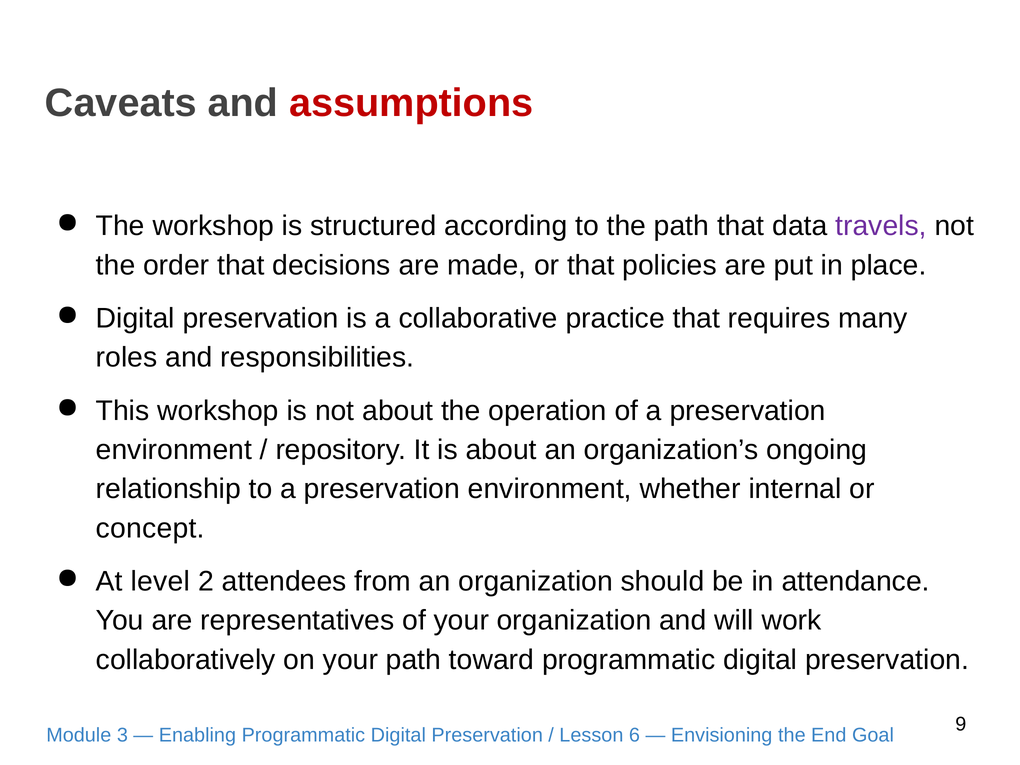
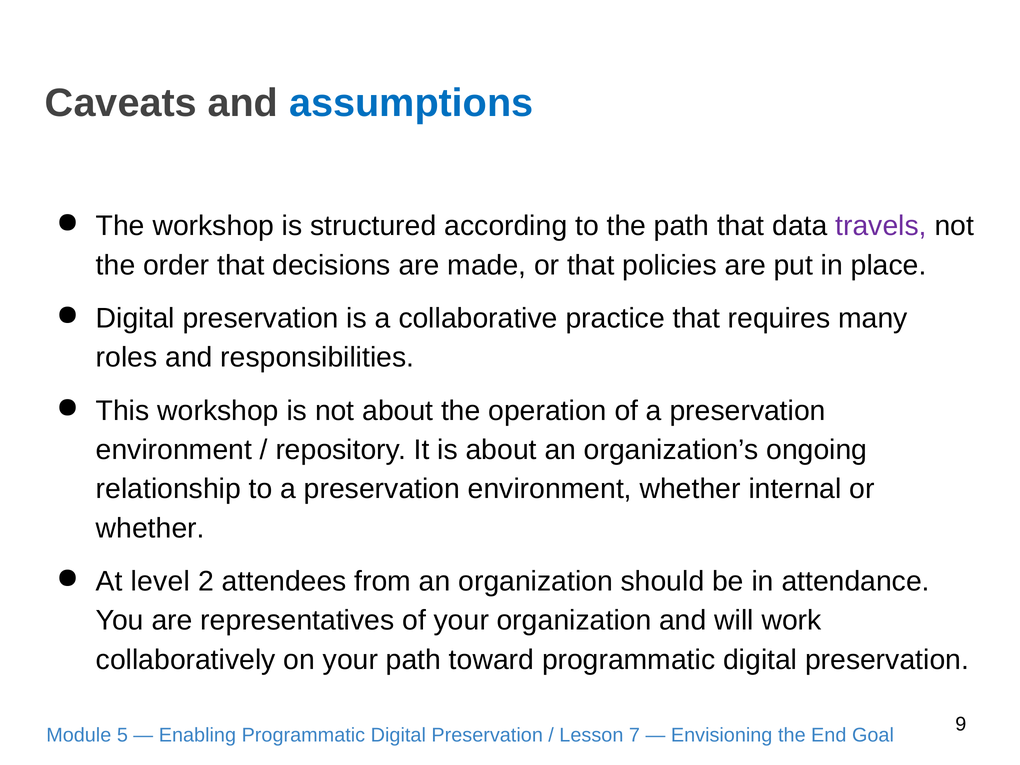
assumptions colour: red -> blue (411, 103)
concept: concept -> whether (150, 528)
3: 3 -> 5 (122, 735)
6: 6 -> 7 (634, 735)
